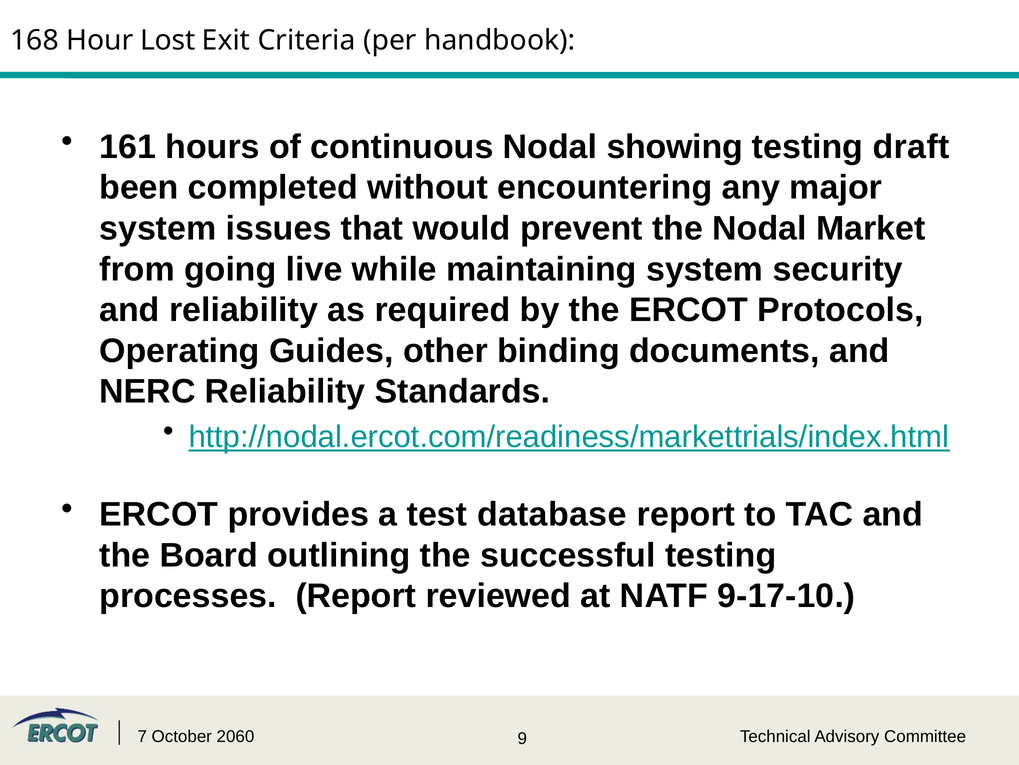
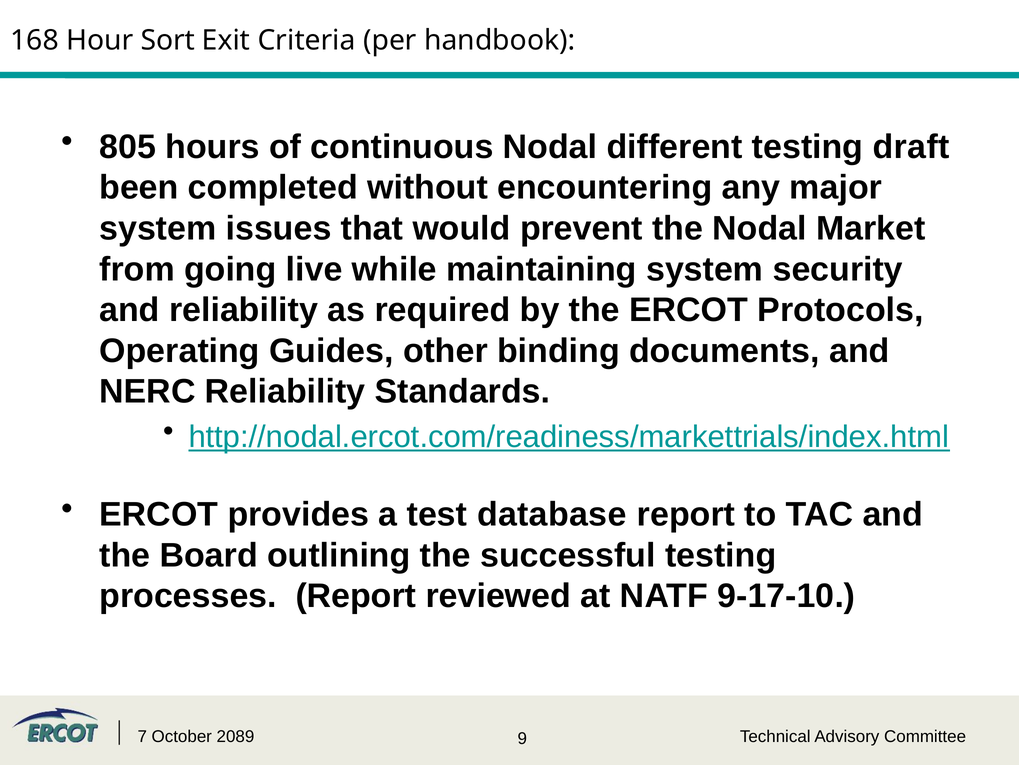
Lost: Lost -> Sort (168, 40)
161: 161 -> 805 (128, 147)
showing: showing -> different (675, 147)
2060: 2060 -> 2089 (235, 736)
